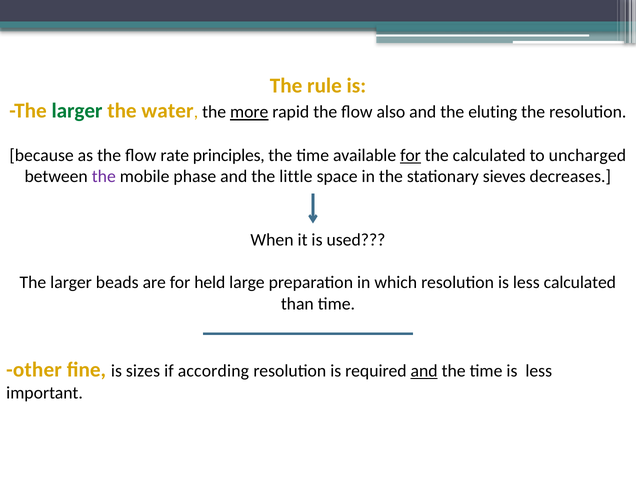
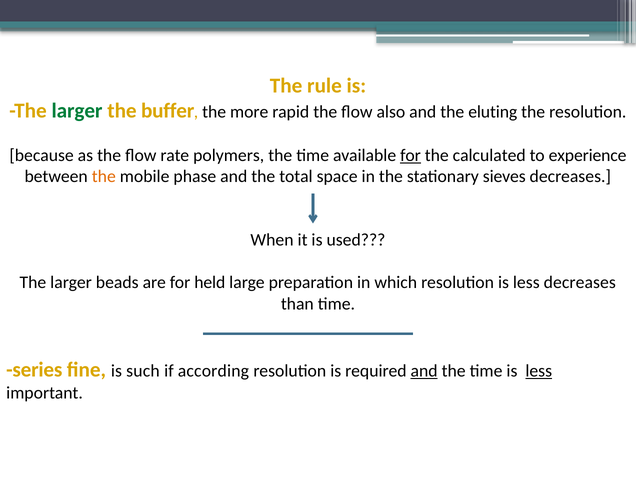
water: water -> buffer (168, 111)
more underline: present -> none (249, 112)
principles: principles -> polymers (229, 155)
uncharged: uncharged -> experience (588, 155)
the colour: purple -> orange (104, 176)
little: little -> total (296, 176)
less calculated: calculated -> decreases (580, 282)
other: other -> series (34, 370)
sizes: sizes -> such (143, 371)
less underline: none -> present (539, 371)
